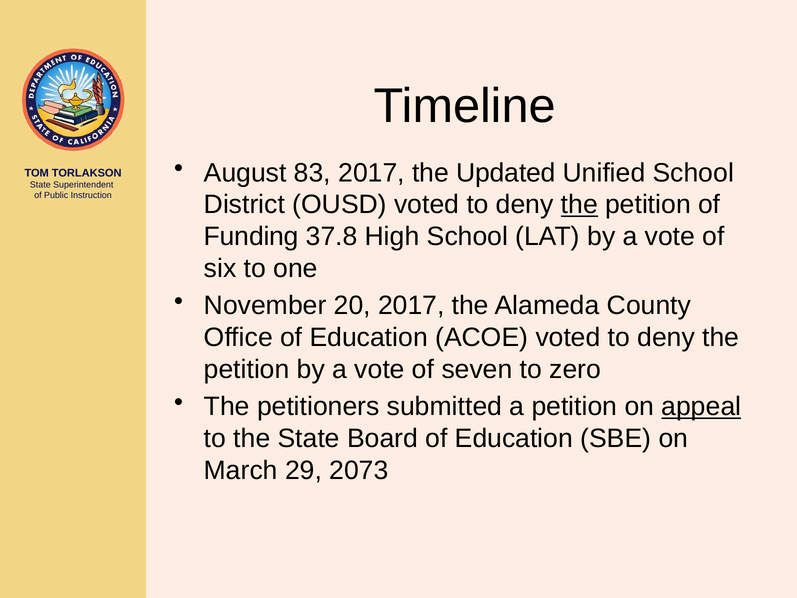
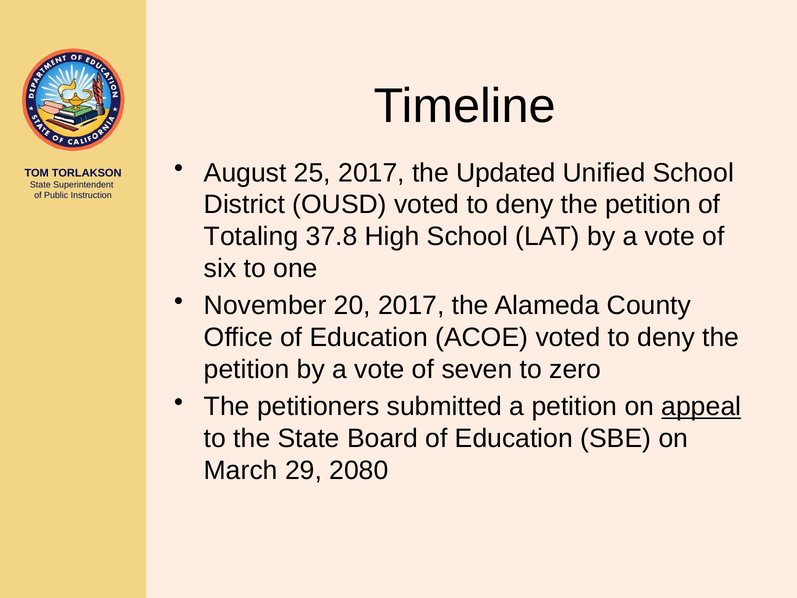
83: 83 -> 25 (312, 173)
the underline: present -> none (579, 205)
Funding: Funding -> Totaling (251, 237)
2073: 2073 -> 2080 (359, 470)
